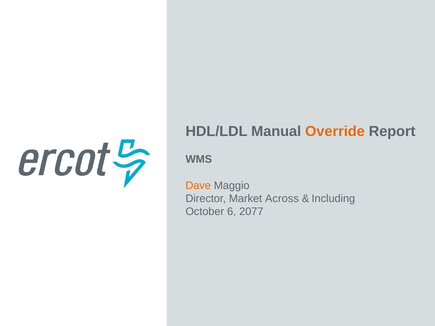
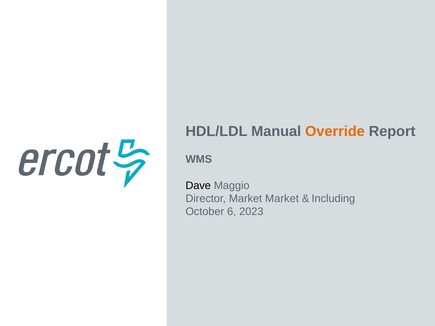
Dave colour: orange -> black (198, 186)
Market Across: Across -> Market (282, 199)
2077: 2077 -> 2023 (251, 212)
